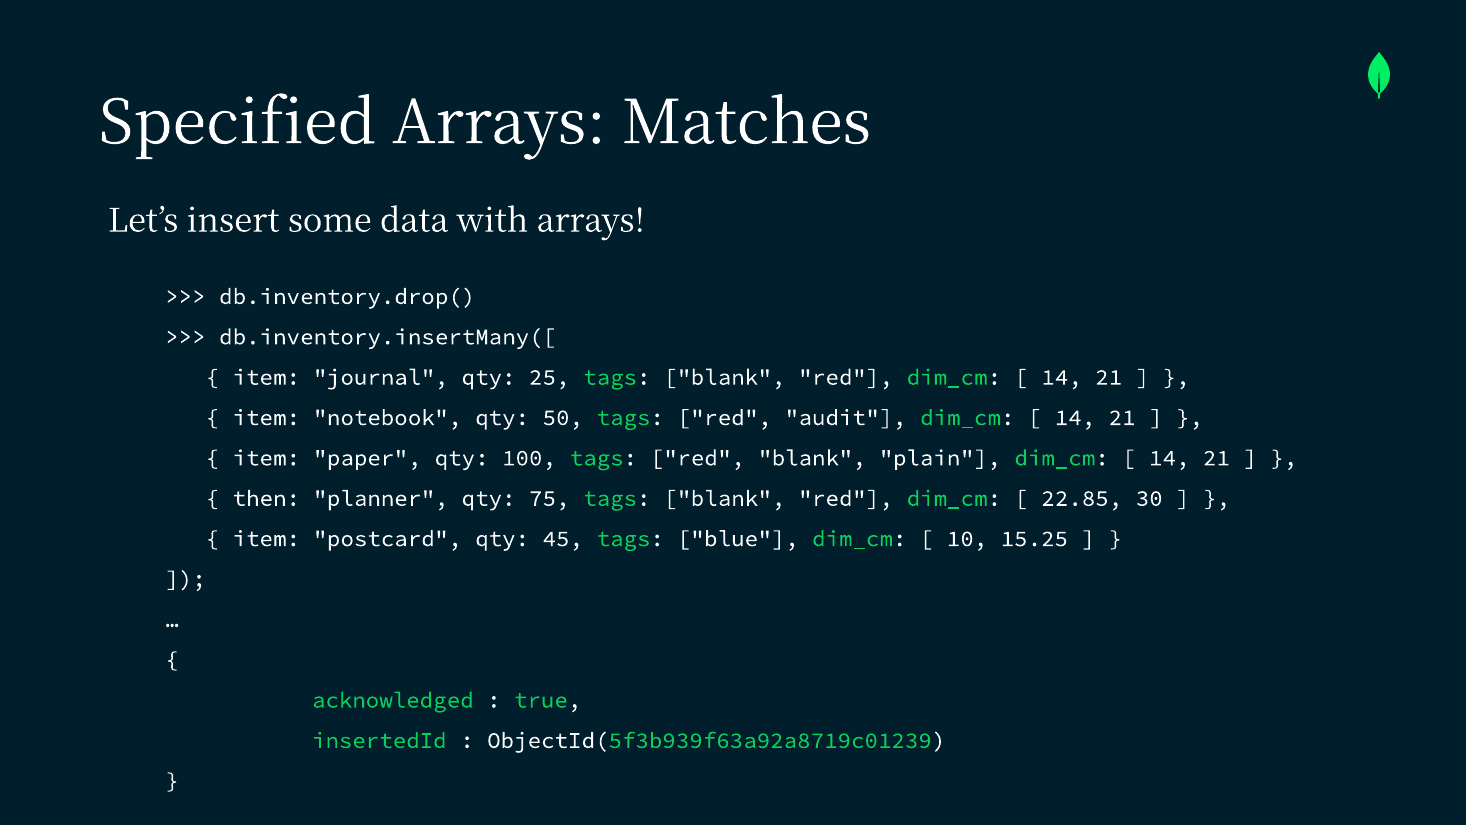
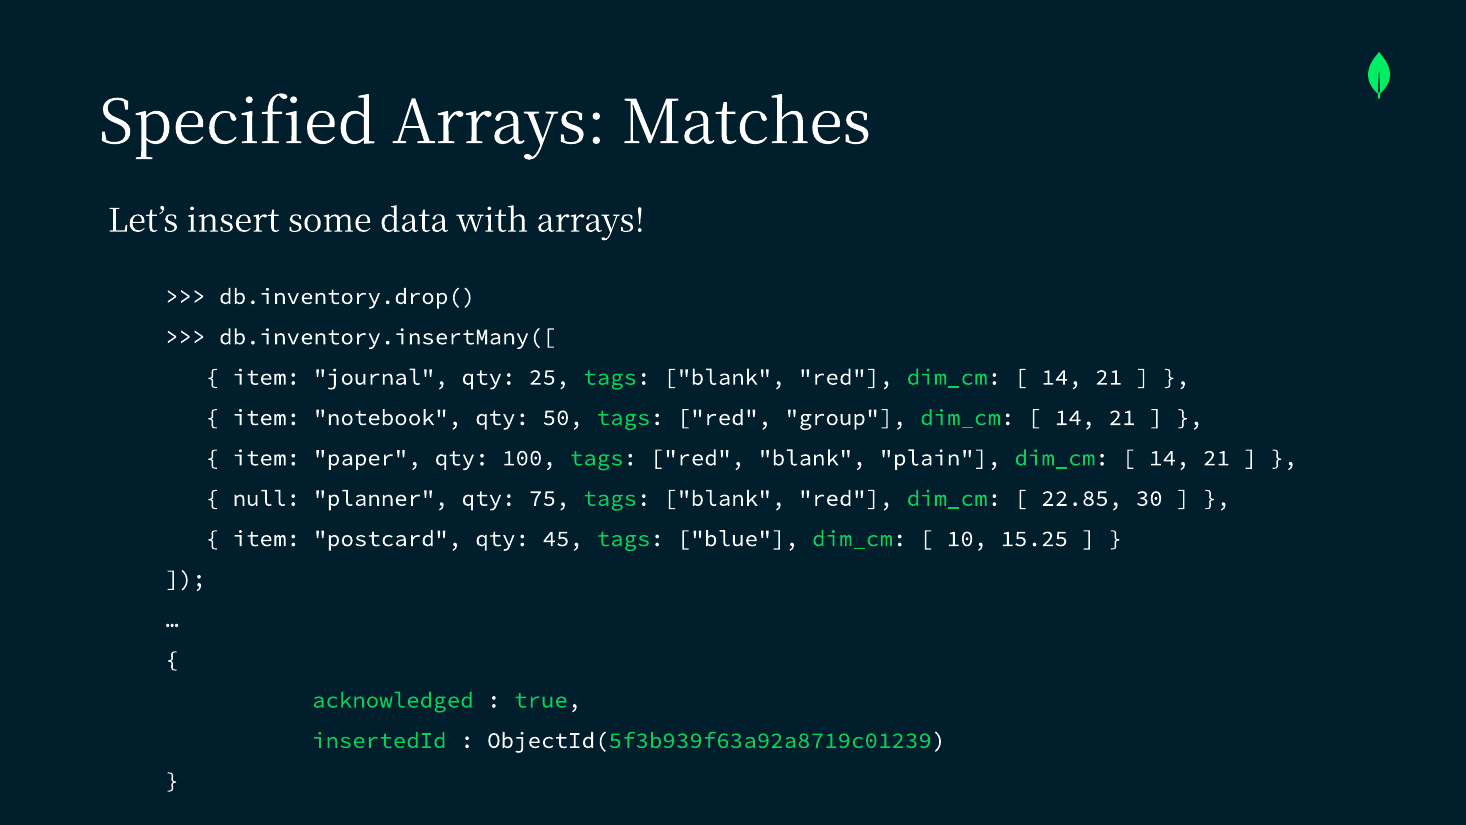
audit: audit -> group (846, 417)
then: then -> null (266, 498)
